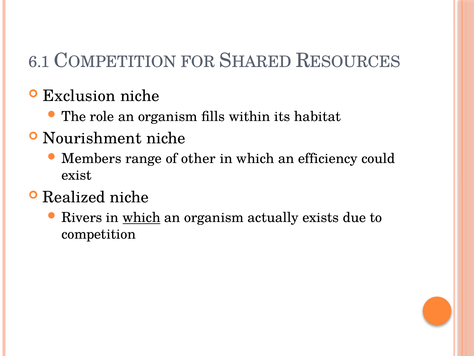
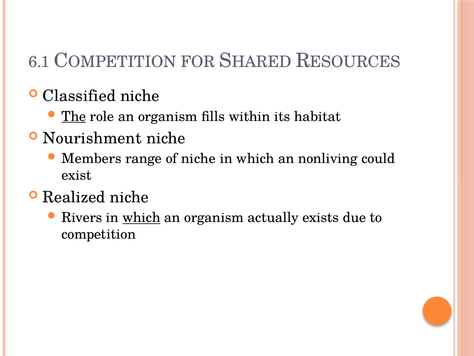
Exclusion: Exclusion -> Classified (79, 96)
The underline: none -> present (74, 116)
of other: other -> niche (198, 159)
efficiency: efficiency -> nonliving (328, 159)
